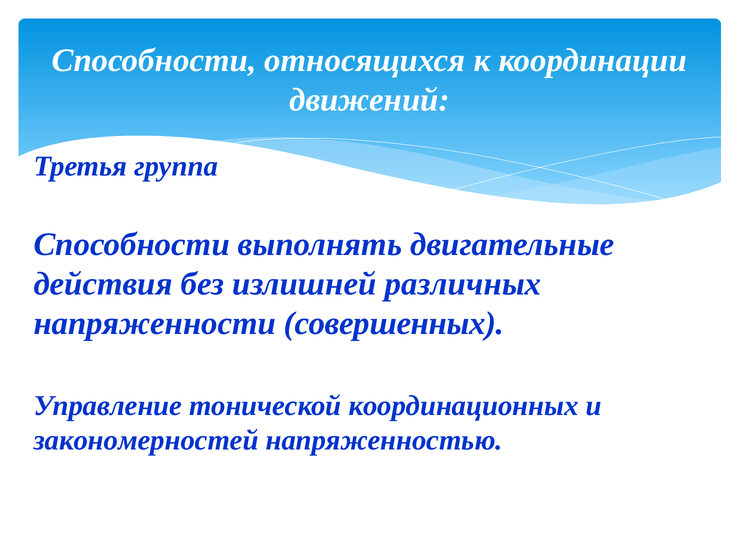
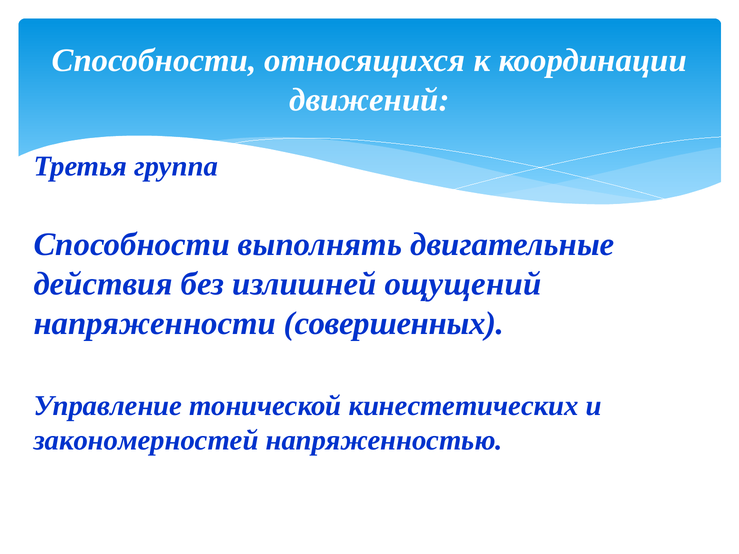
различных: различных -> ощущений (463, 284)
координационных: координационных -> кинестетических (464, 406)
